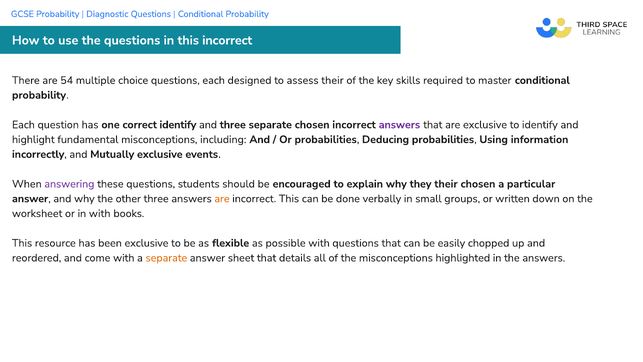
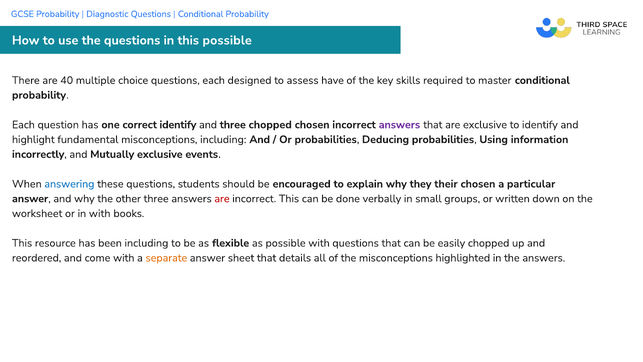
this incorrect: incorrect -> possible (227, 40)
54: 54 -> 40 (67, 80)
assess their: their -> have (333, 80)
three separate: separate -> chopped (270, 125)
answering colour: purple -> blue (69, 184)
are colour: orange -> red (222, 199)
been exclusive: exclusive -> including (146, 243)
